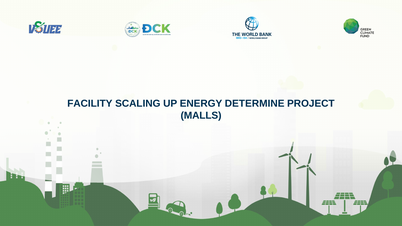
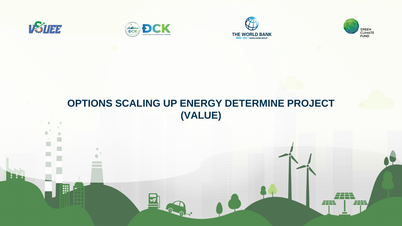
FACILITY: FACILITY -> OPTIONS (90, 104)
MALLS: MALLS -> VALUE (201, 116)
